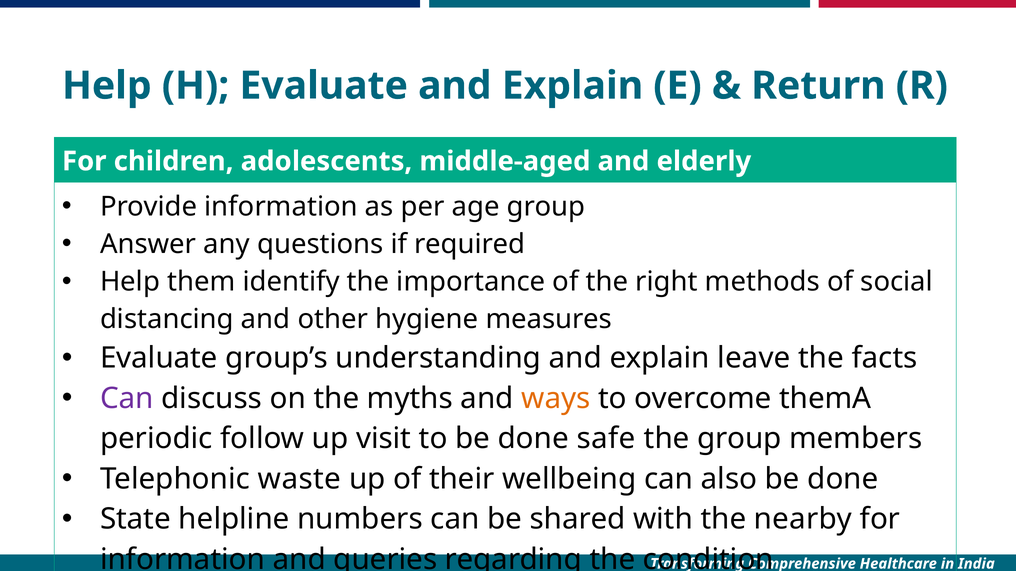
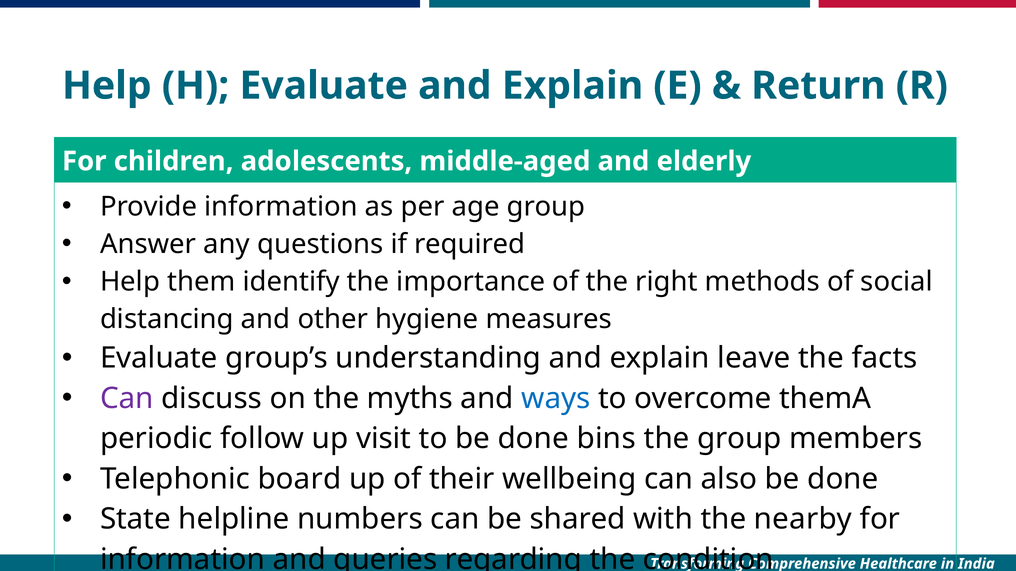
ways colour: orange -> blue (556, 399)
safe: safe -> bins (606, 439)
waste: waste -> board (299, 479)
